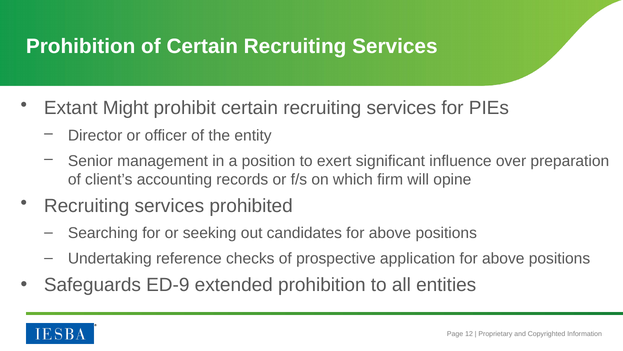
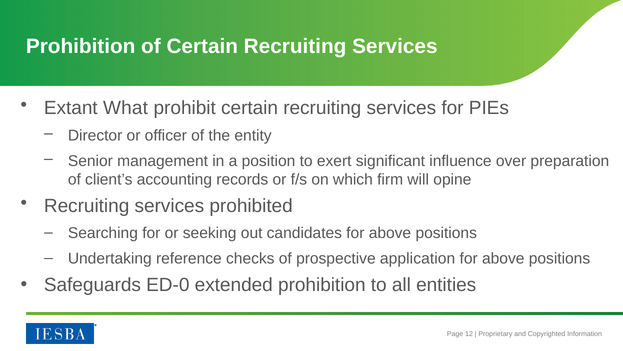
Might: Might -> What (126, 108)
ED-9: ED-9 -> ED-0 (168, 284)
